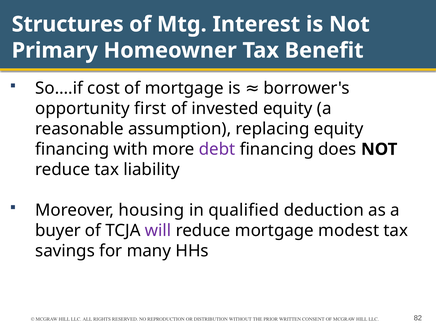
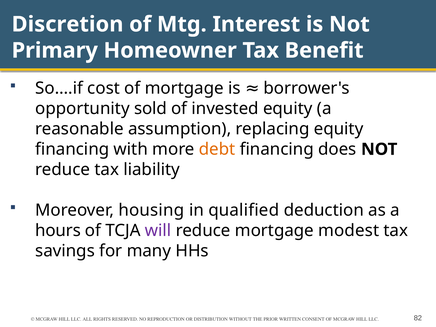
Structures: Structures -> Discretion (68, 24)
first: first -> sold (150, 109)
debt colour: purple -> orange (217, 149)
buyer: buyer -> hours (58, 230)
